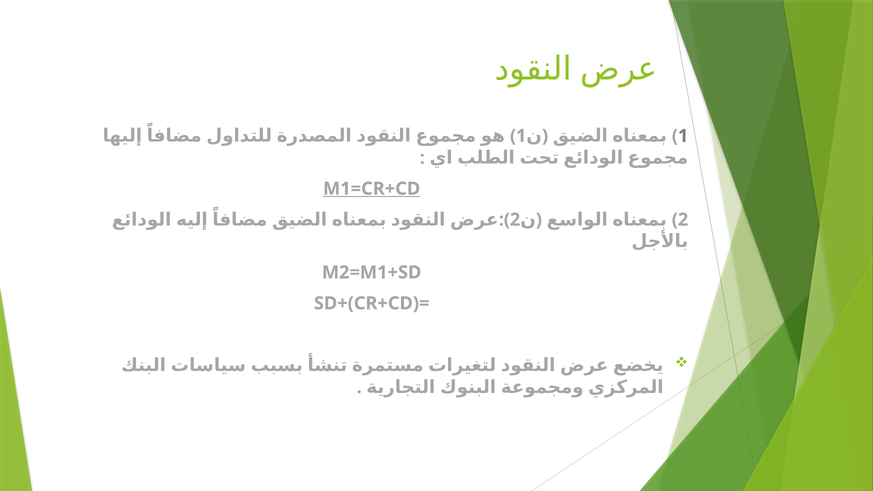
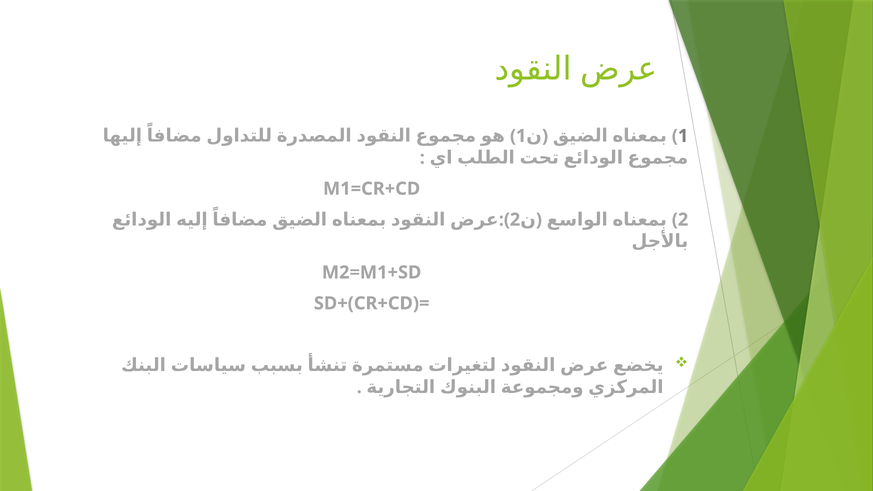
M1=CR+CD underline: present -> none (372, 189)
